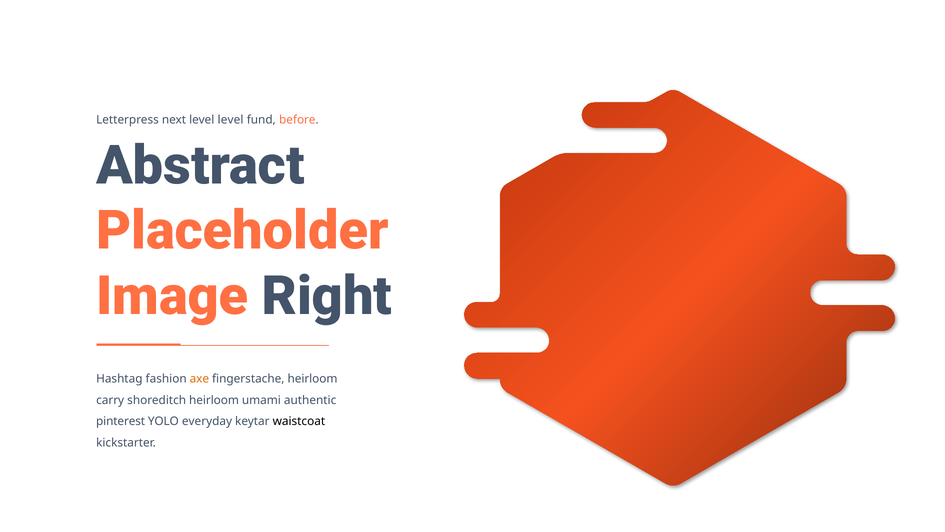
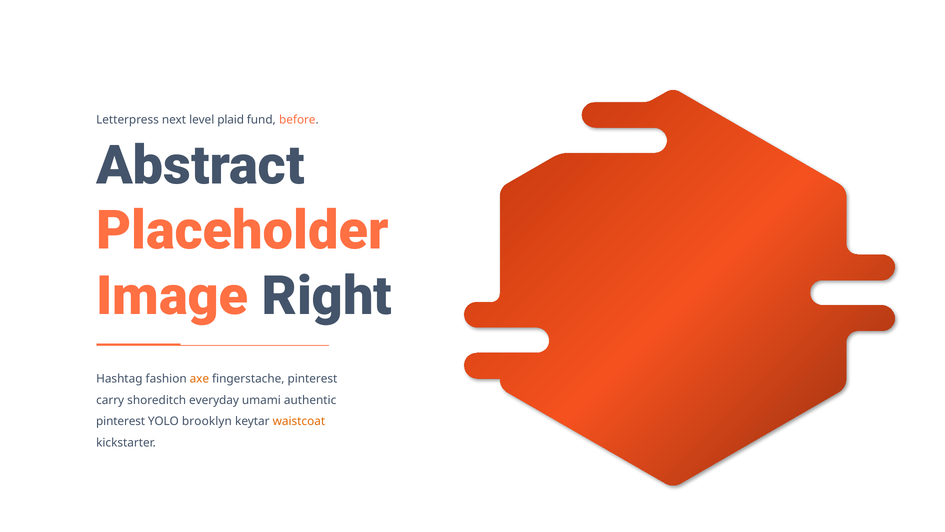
level level: level -> plaid (231, 120)
fingerstache heirloom: heirloom -> pinterest (312, 379)
shoreditch heirloom: heirloom -> everyday (214, 400)
everyday: everyday -> brooklyn (207, 421)
waistcoat colour: black -> orange (299, 421)
